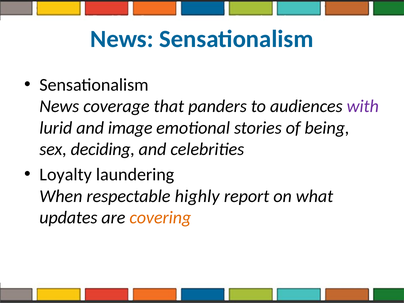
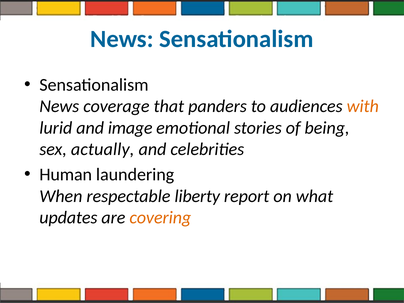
with colour: purple -> orange (363, 106)
deciding: deciding -> actually (103, 149)
Loyalty: Loyalty -> Human (66, 175)
highly: highly -> liberty (197, 196)
